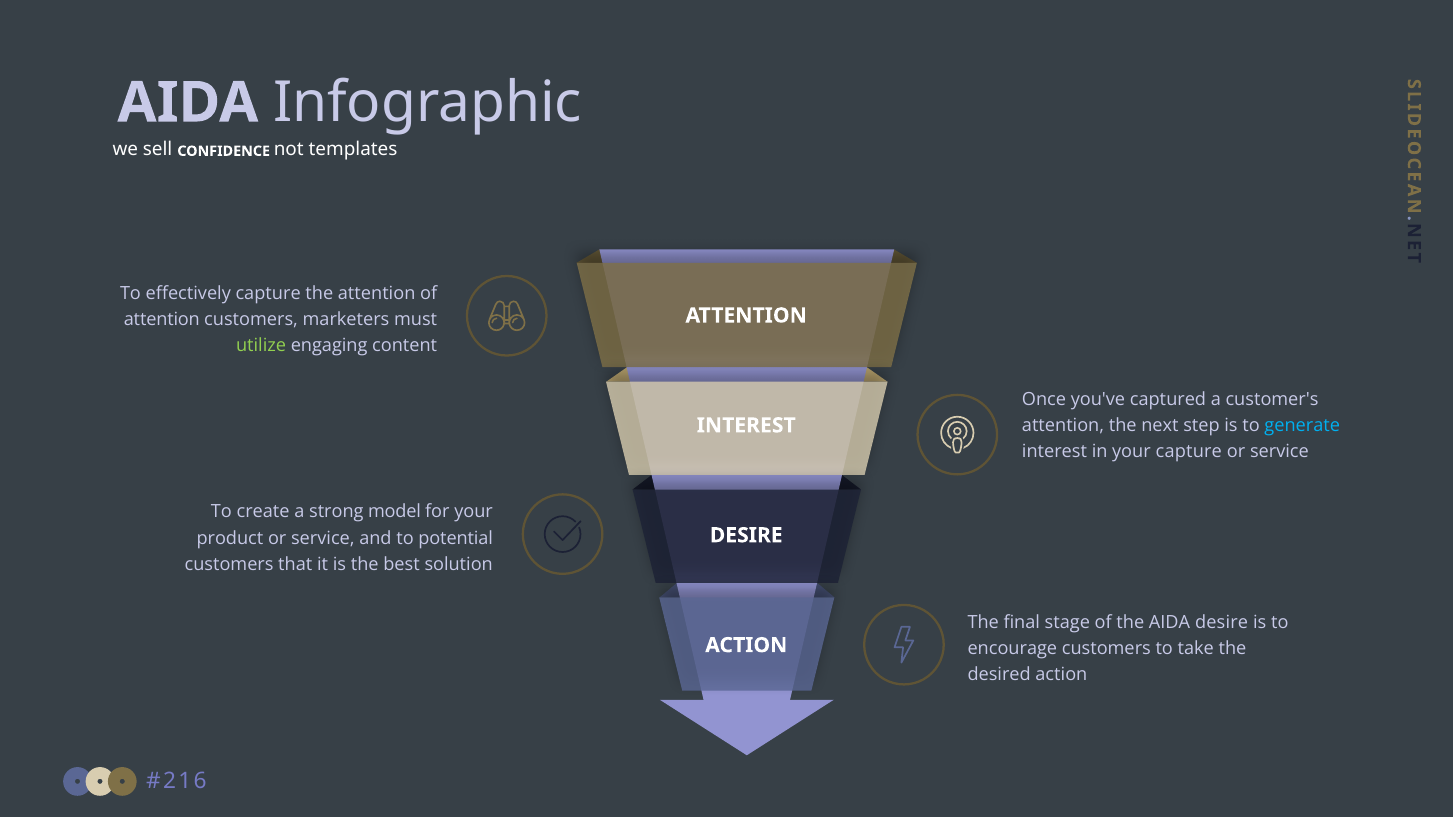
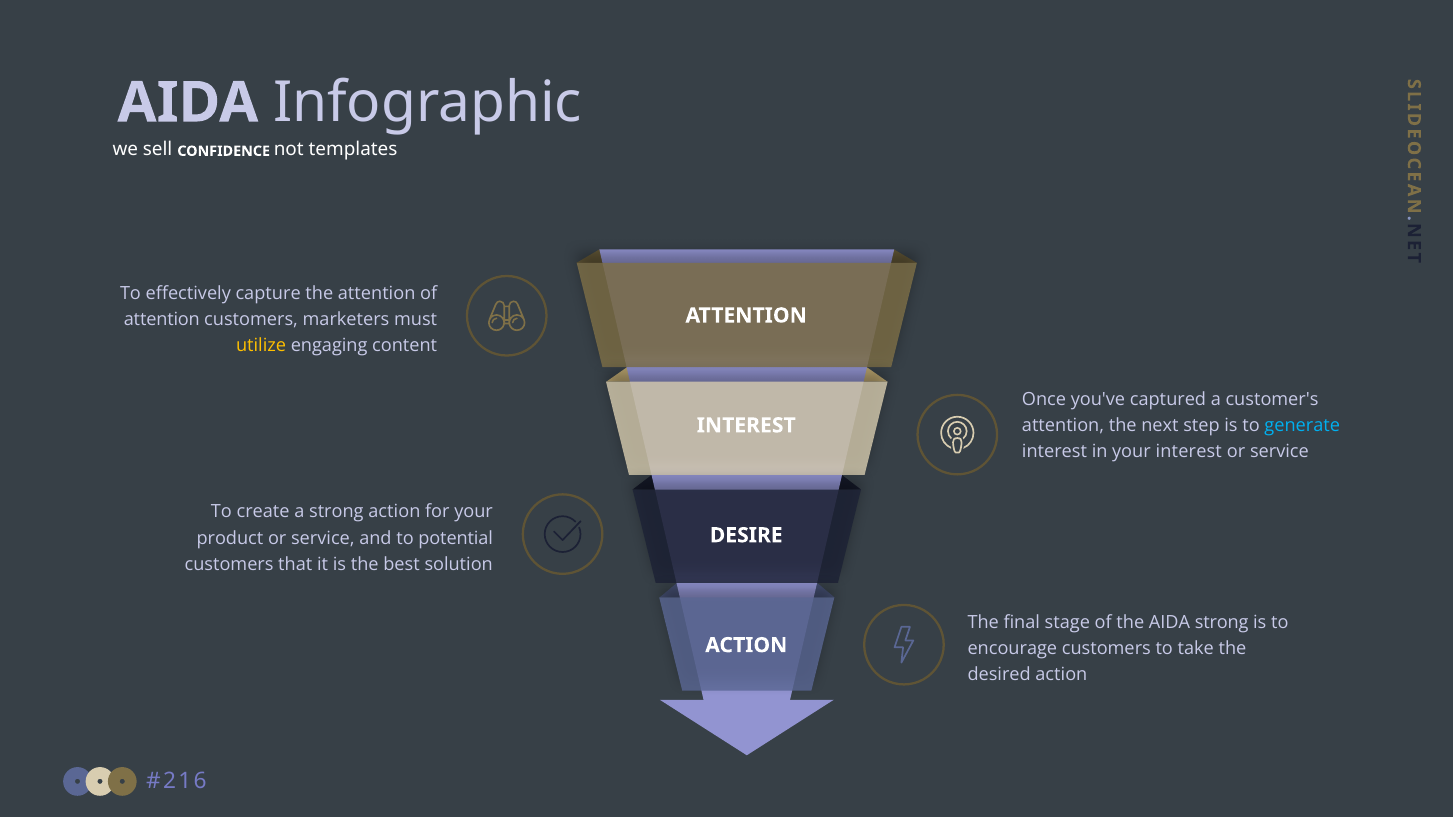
utilize colour: light green -> yellow (261, 346)
your capture: capture -> interest (1189, 452)
strong model: model -> action (394, 512)
AIDA desire: desire -> strong (1222, 623)
